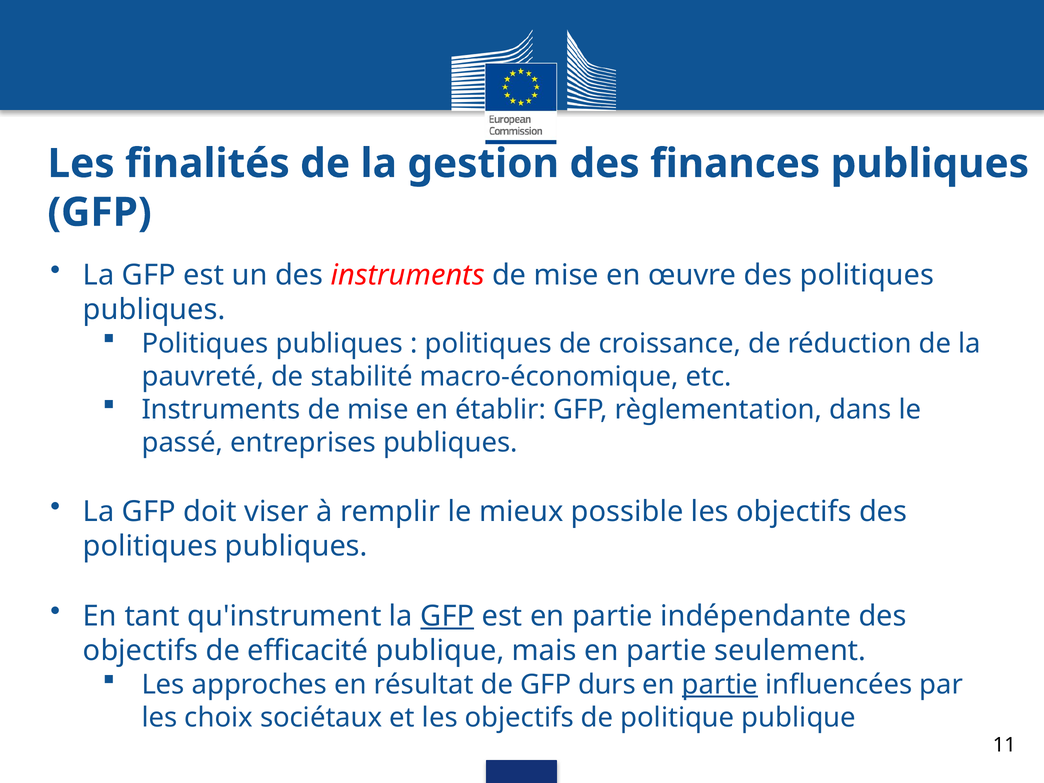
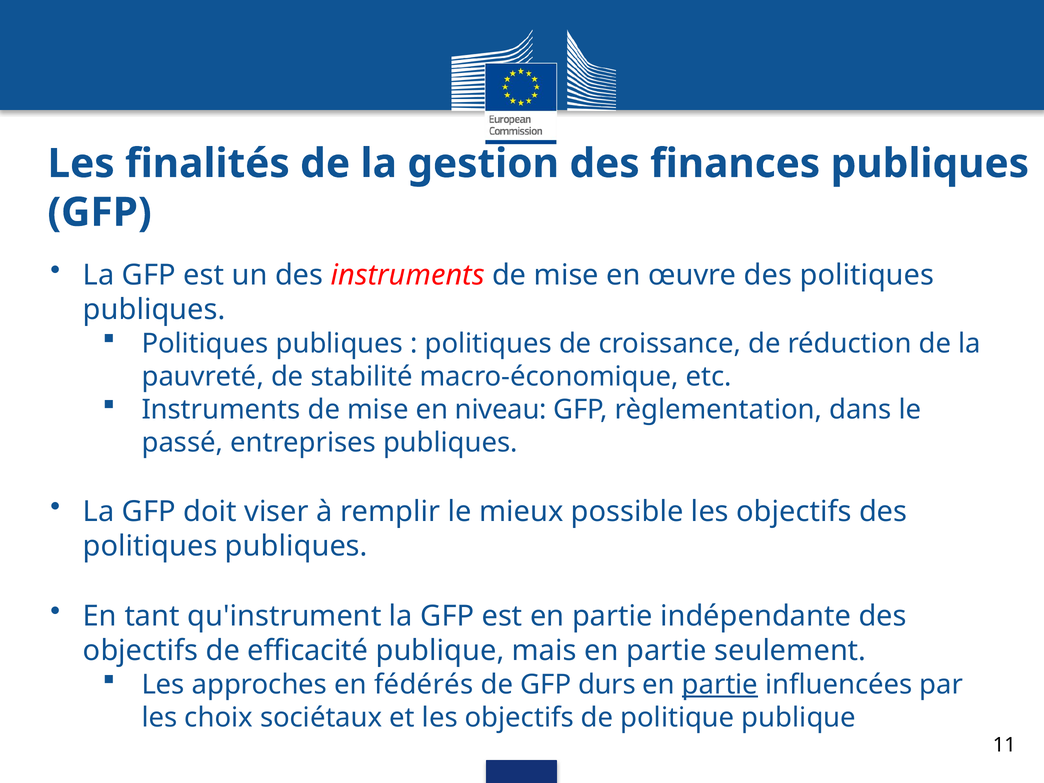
établir: établir -> niveau (501, 410)
GFP underline: present -> none (447, 616)
résultat: résultat -> fédérés (424, 685)
